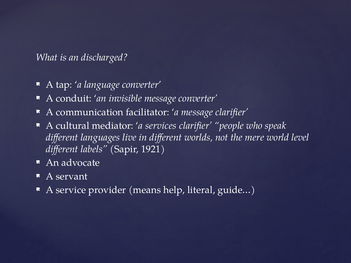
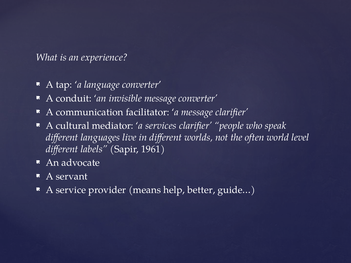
discharged: discharged -> experience (105, 58)
mere: mere -> often (255, 138)
1921: 1921 -> 1961 (153, 149)
literal: literal -> better (201, 190)
